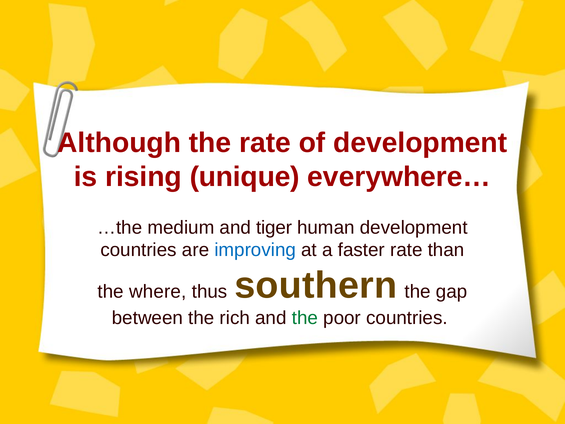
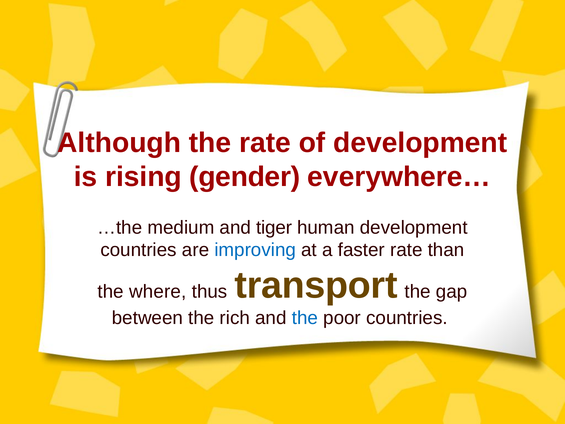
unique: unique -> gender (245, 177)
southern: southern -> transport (316, 285)
the colour: green -> blue (305, 318)
